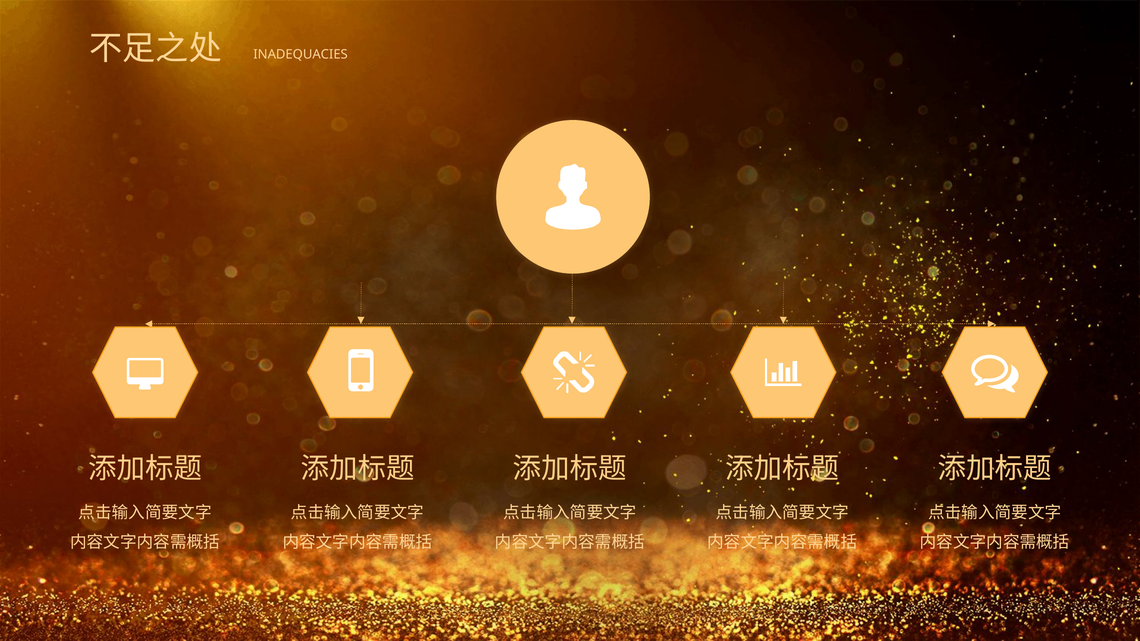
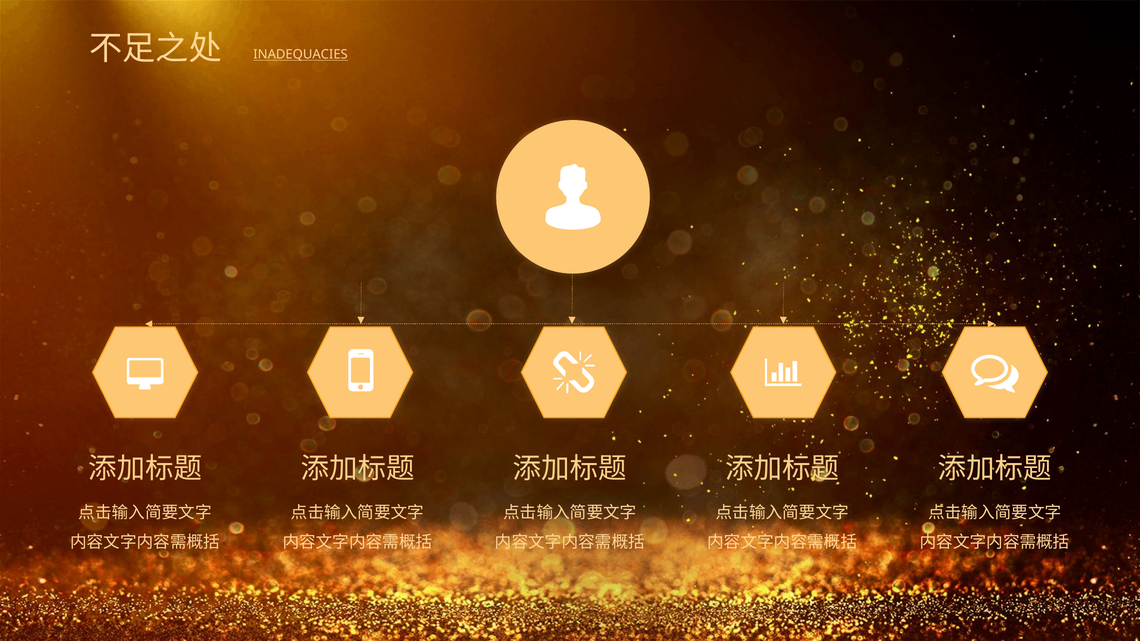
INADEQUACIES underline: none -> present (301, 55)
